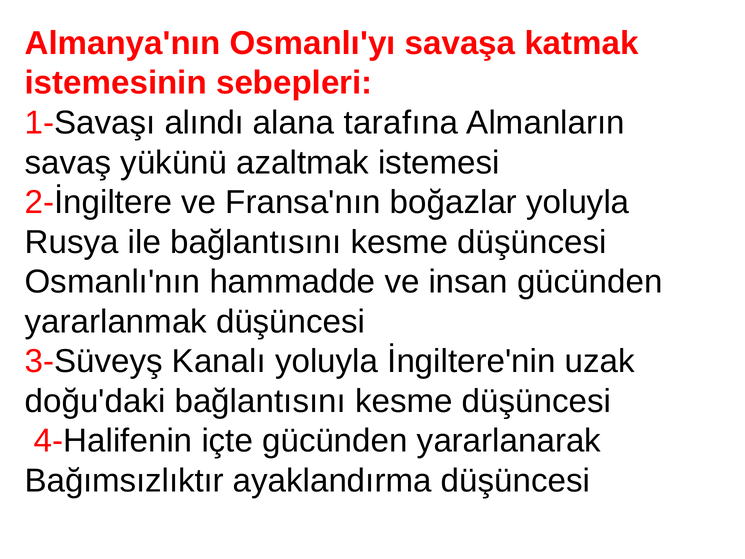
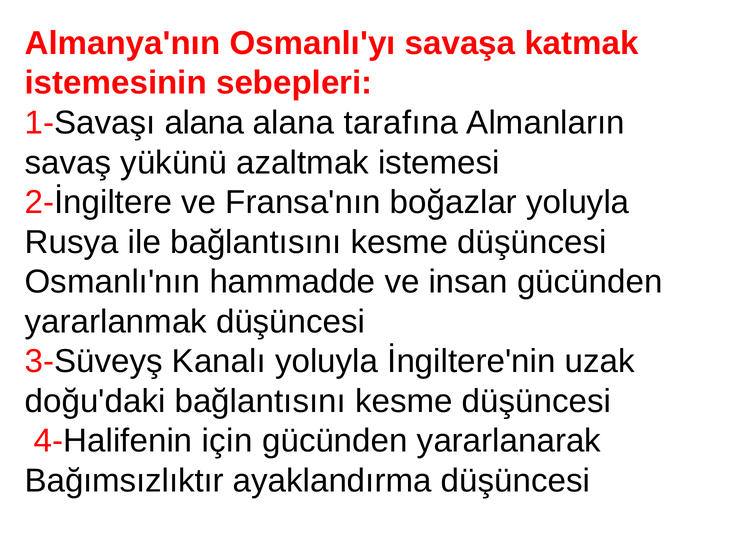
1-Savaşı alındı: alındı -> alana (204, 123)
içte: içte -> için (227, 441)
